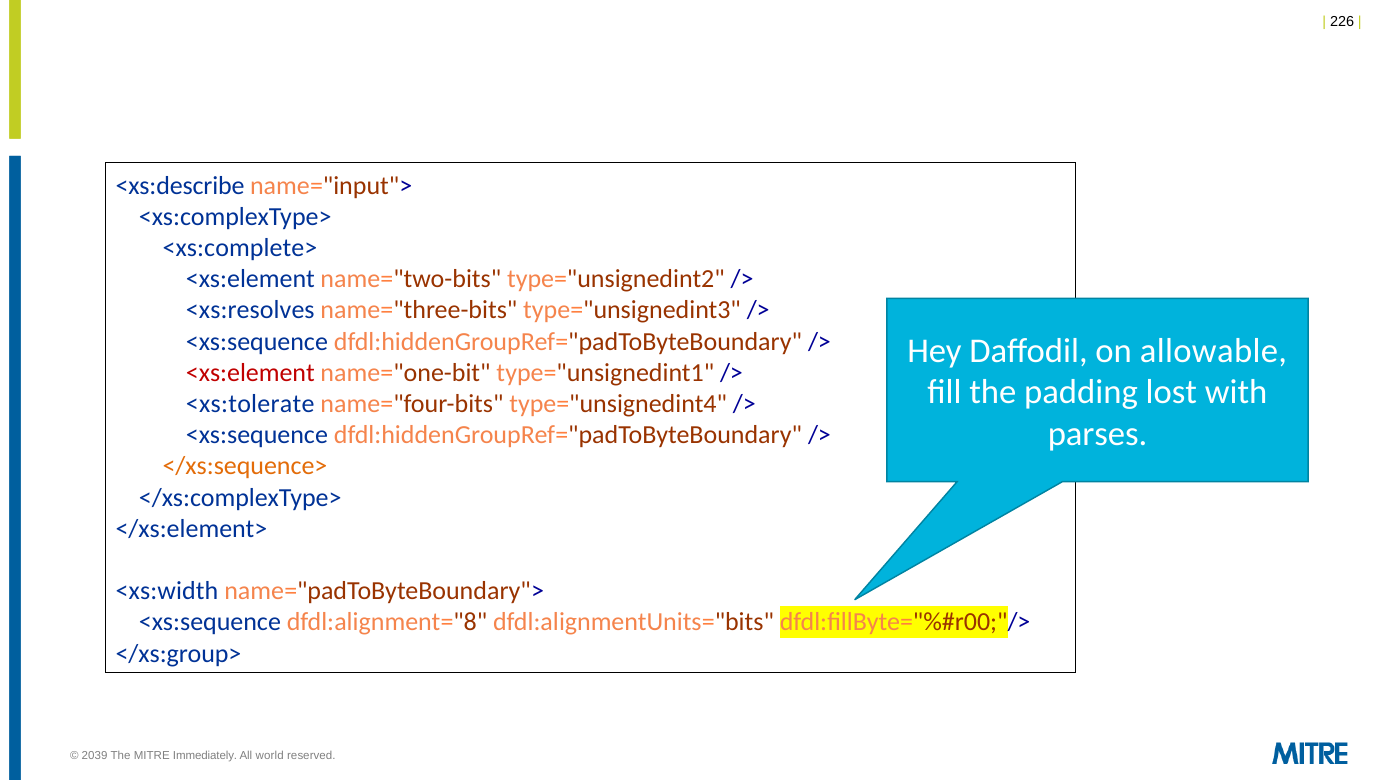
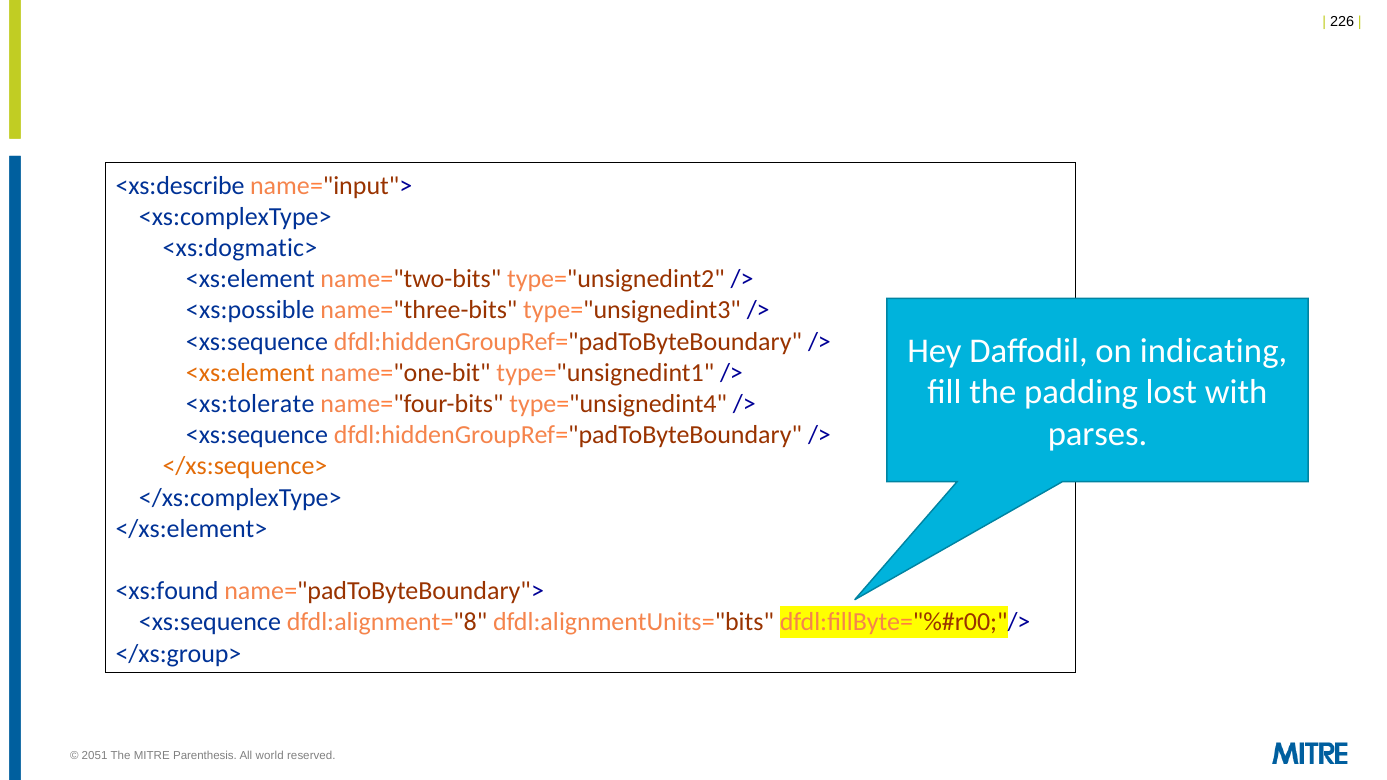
<xs:complete>: <xs:complete> -> <xs:dogmatic> (240, 248)
<xs:resolves: <xs:resolves -> <xs:possible (250, 310)
allowable: allowable -> indicating (1214, 351)
<xs:element colour: red -> orange (250, 373)
<xs:width: <xs:width -> <xs:found (167, 591)
2039: 2039 -> 2051 (95, 756)
Immediately: Immediately -> Parenthesis (205, 756)
